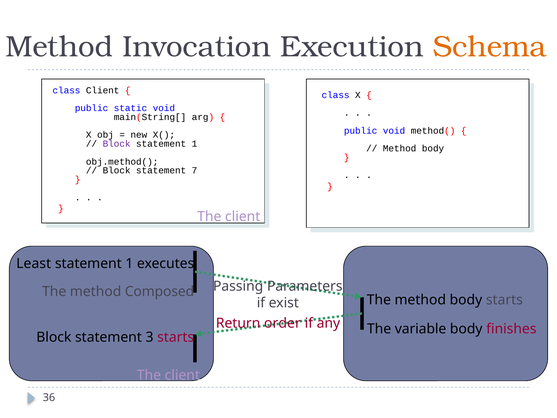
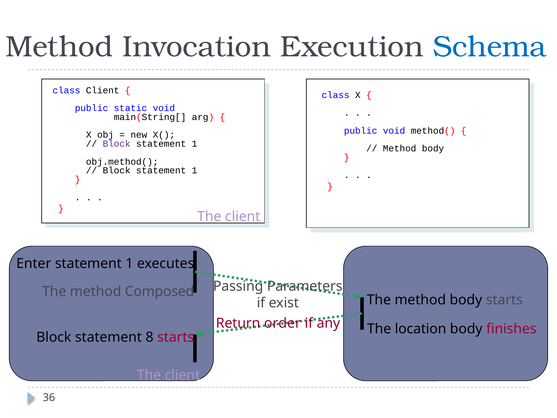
Schema colour: orange -> blue (490, 47)
7: 7 -> 1 (195, 170)
Least: Least -> Enter (34, 264)
variable: variable -> location (421, 329)
3: 3 -> 8 (149, 337)
